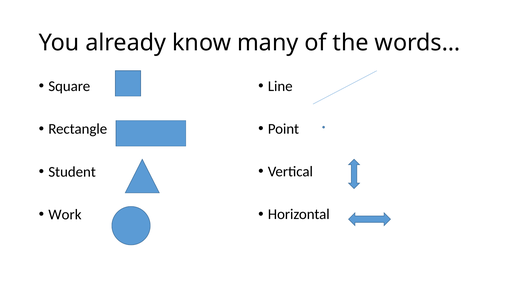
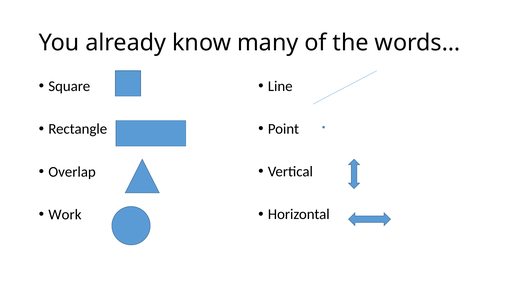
Student: Student -> Overlap (72, 171)
